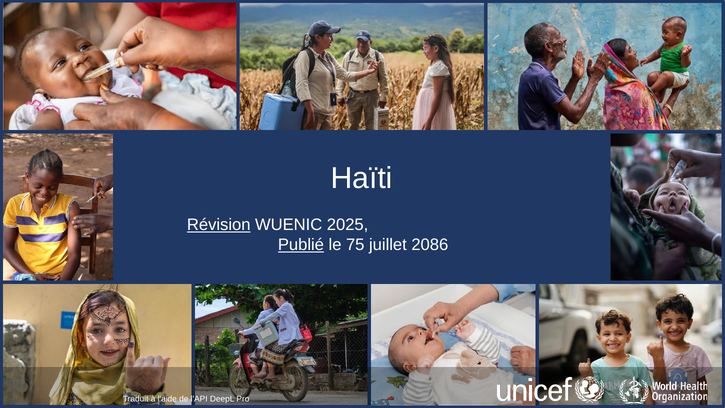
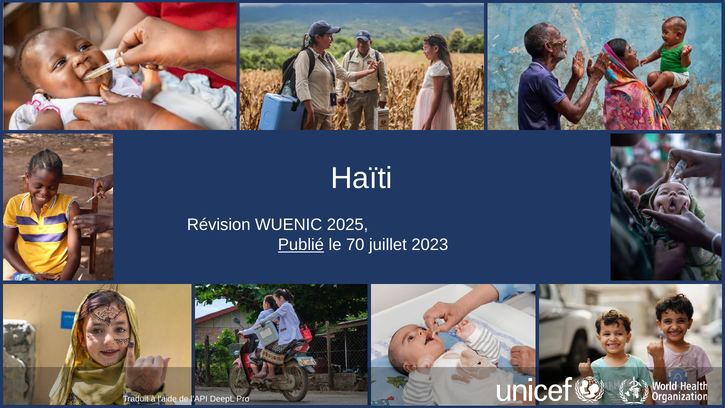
Révision underline: present -> none (219, 225)
75: 75 -> 70 (355, 245)
2086: 2086 -> 2023 (430, 245)
